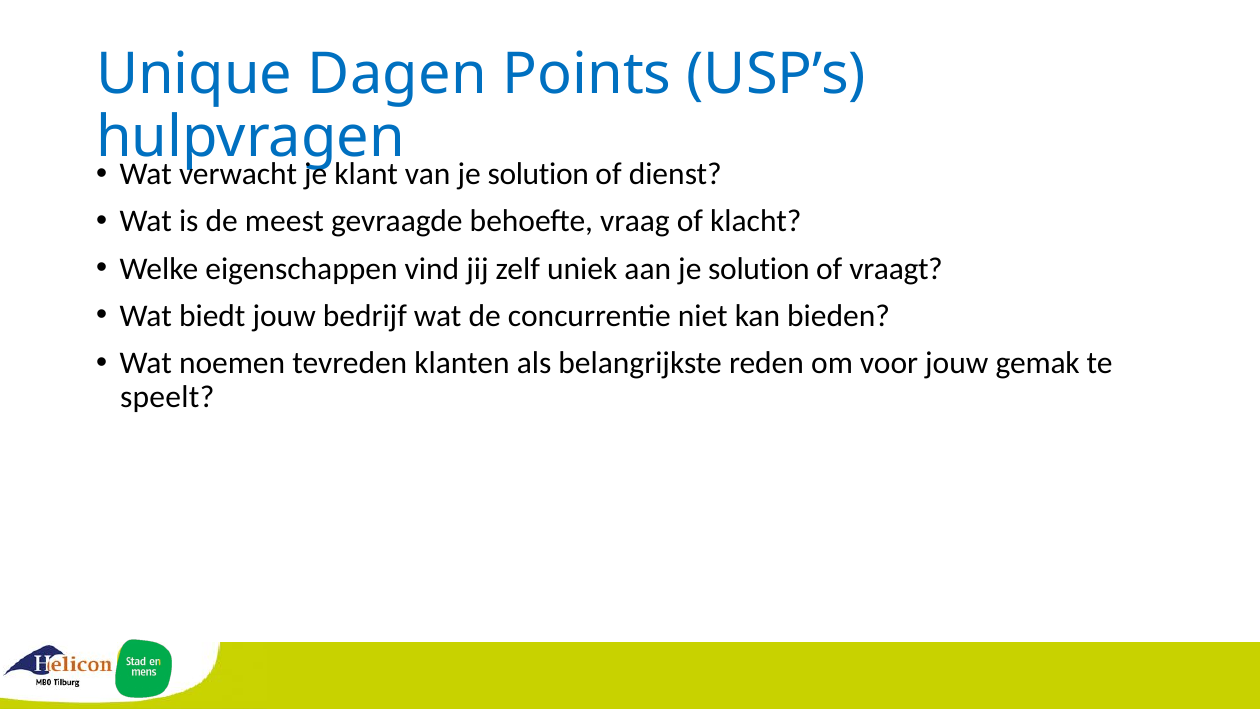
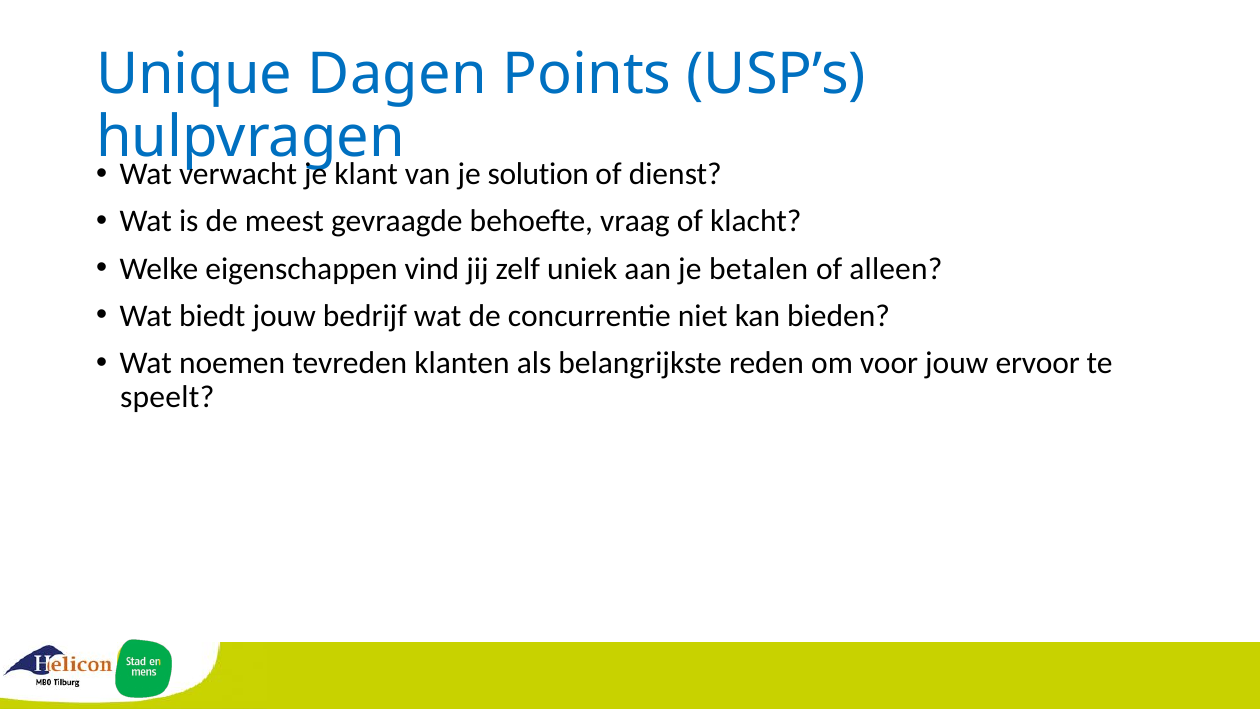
aan je solution: solution -> betalen (759, 269)
vraagt: vraagt -> alleen (896, 269)
gemak: gemak -> ervoor (1038, 363)
